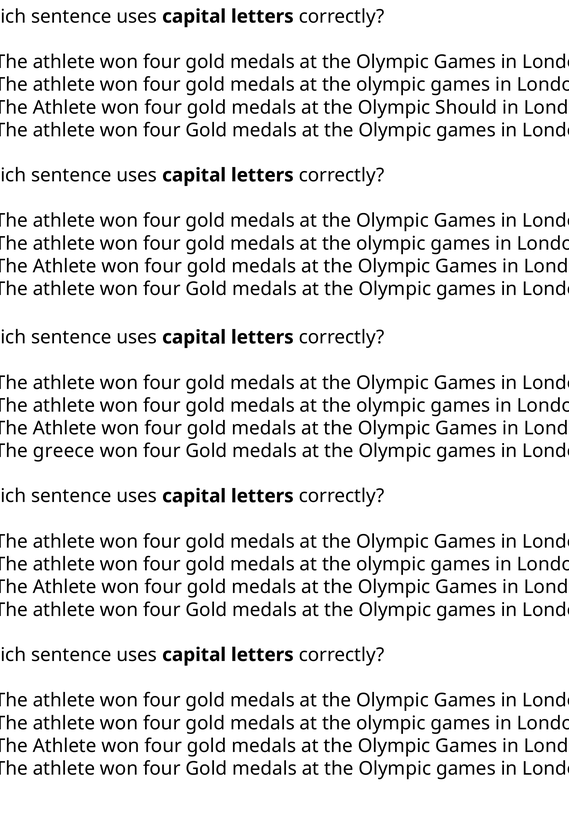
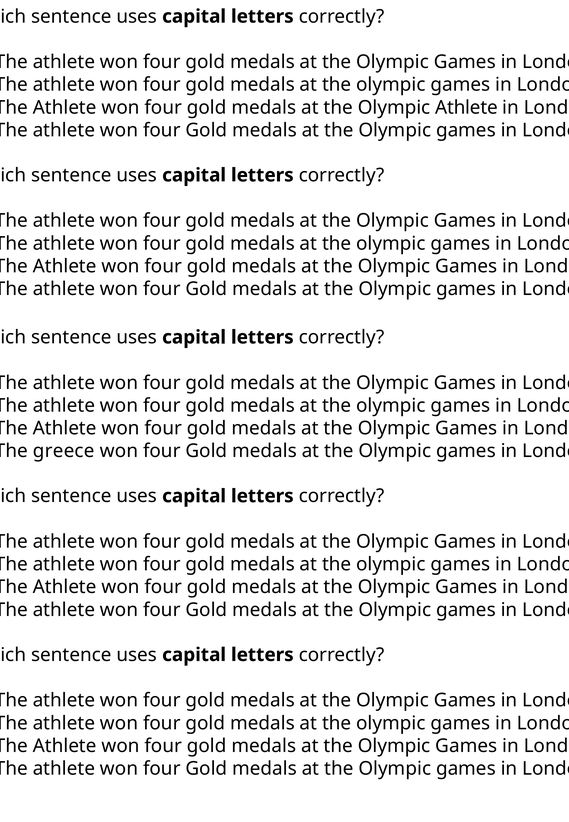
Olympic Should: Should -> Athlete (466, 107)
